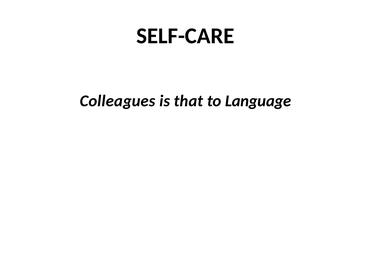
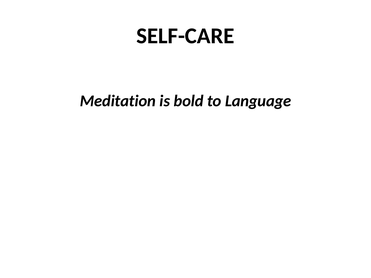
Colleagues: Colleagues -> Meditation (118, 101)
that: that -> bold (189, 101)
